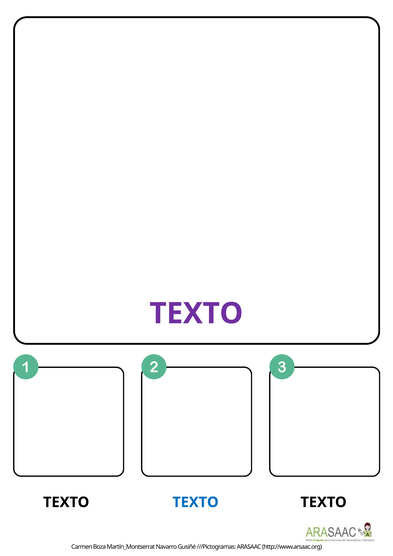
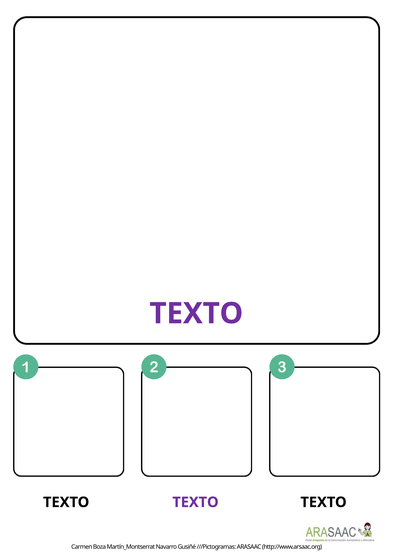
TEXTO colour: blue -> purple (195, 502)
